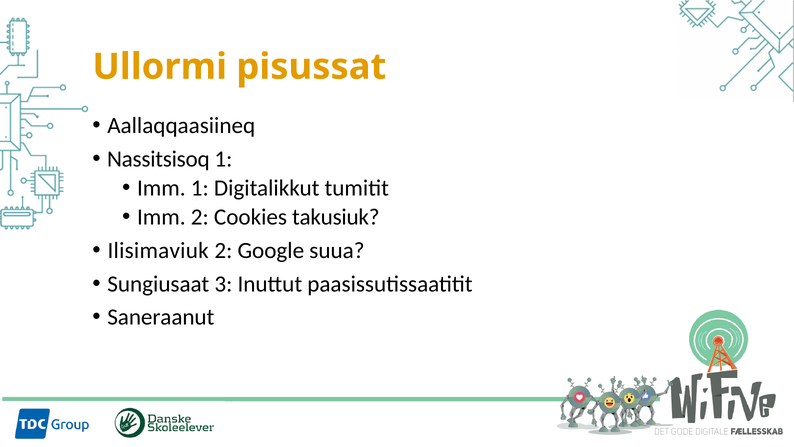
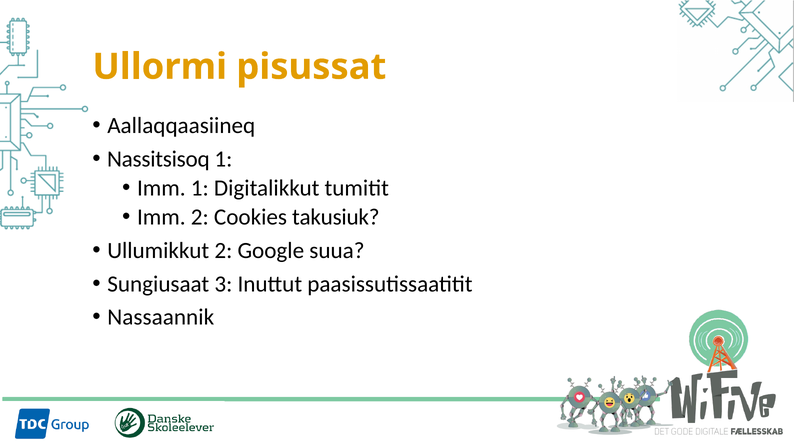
Ilisimaviuk: Ilisimaviuk -> Ullumikkut (158, 250)
Saneraanut: Saneraanut -> Nassaannik (161, 317)
